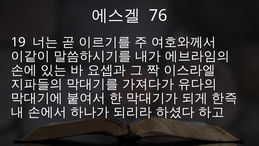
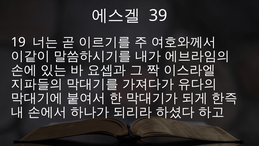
76: 76 -> 39 (158, 16)
